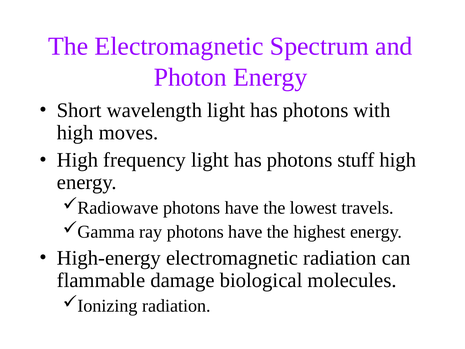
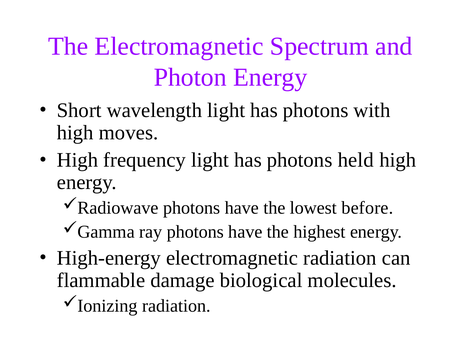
stuff: stuff -> held (356, 160)
travels: travels -> before (367, 208)
